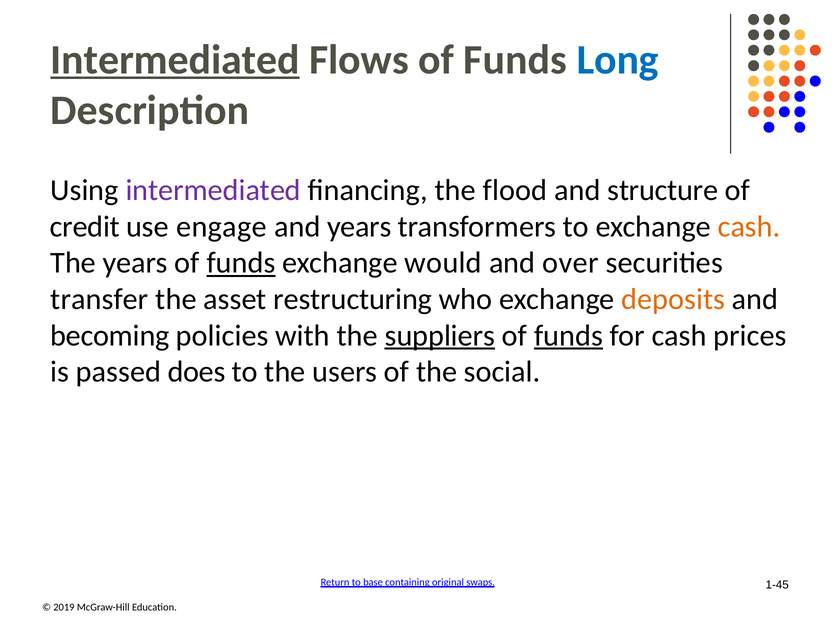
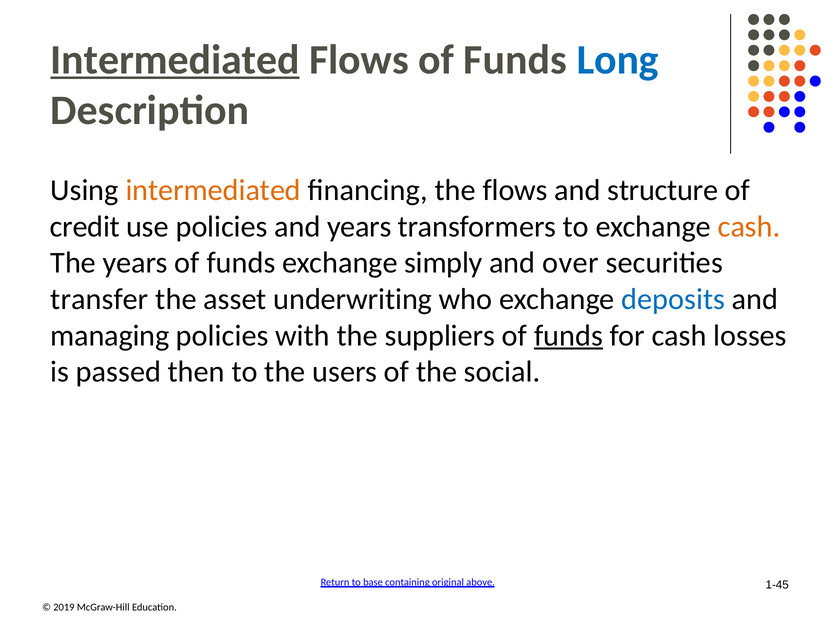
intermediated colour: purple -> orange (213, 190)
the flood: flood -> flows (515, 190)
use engage: engage -> policies (222, 227)
funds underline: present -> none (241, 263)
would: would -> simply (443, 263)
restructuring: restructuring -> underwriting (353, 299)
deposits colour: orange -> blue (673, 299)
becoming: becoming -> managing (110, 336)
suppliers underline: present -> none (440, 336)
prices: prices -> losses (750, 336)
does: does -> then (196, 372)
swaps: swaps -> above (481, 582)
